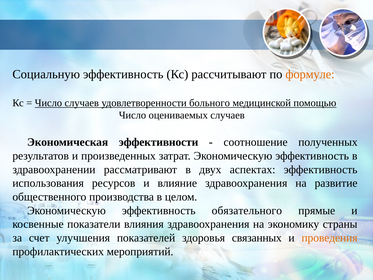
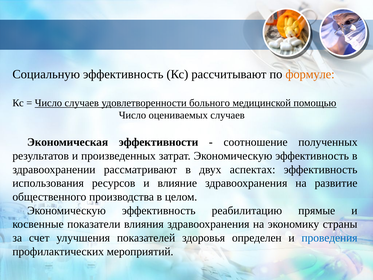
обязательного: обязательного -> реабилитацию (247, 210)
связанных: связанных -> определен (257, 238)
проведения colour: orange -> blue (329, 238)
